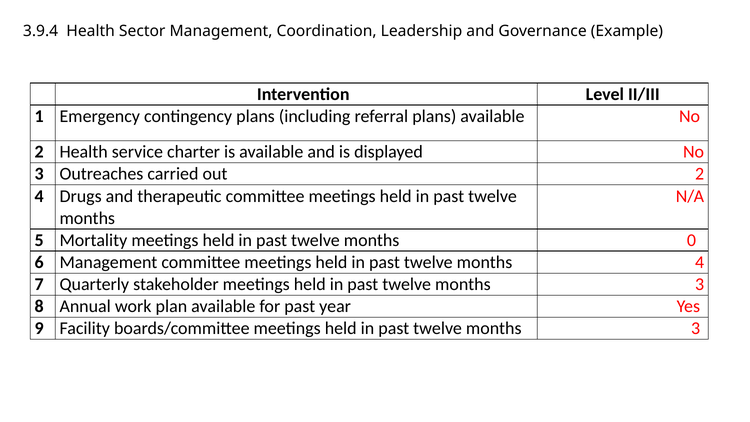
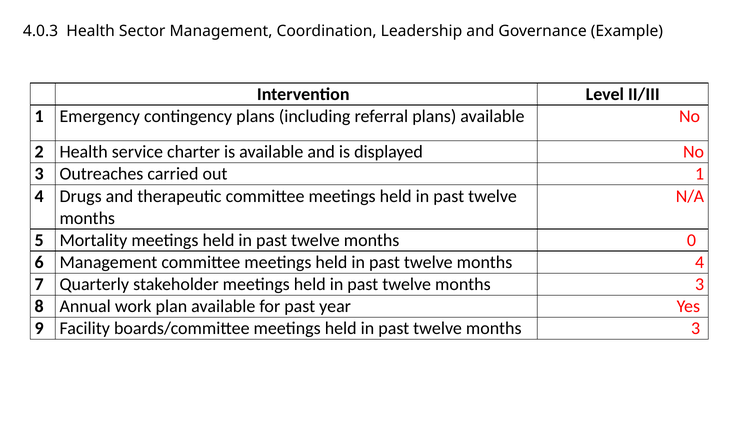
3.9.4: 3.9.4 -> 4.0.3 (41, 31)
out 2: 2 -> 1 (700, 174)
